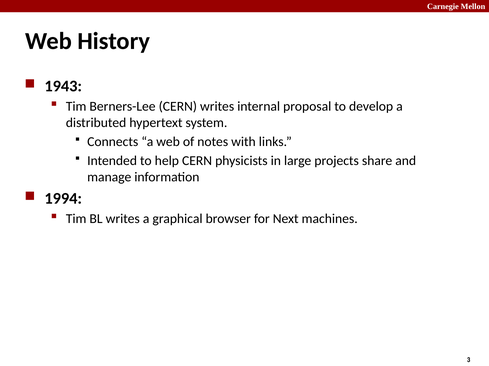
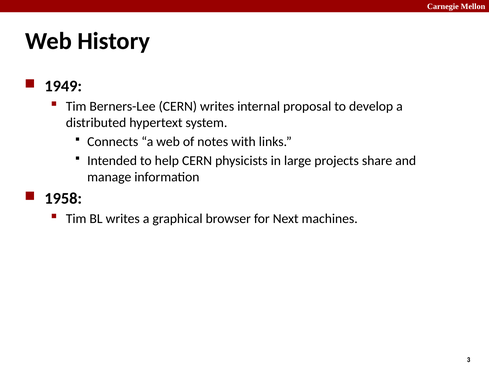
1943: 1943 -> 1949 (63, 86)
1994: 1994 -> 1958 (63, 199)
